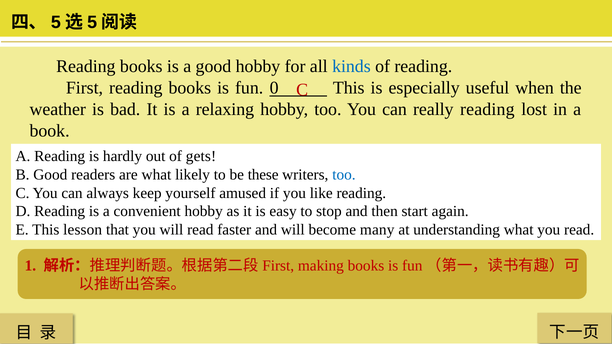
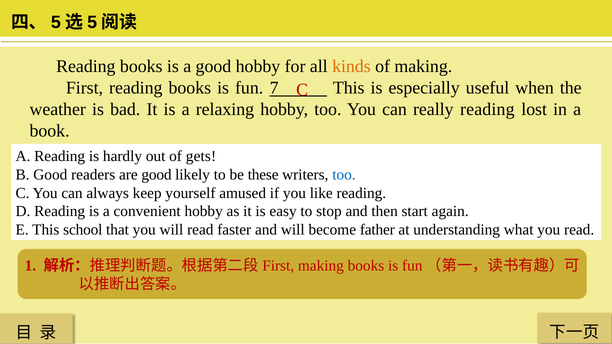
kinds colour: blue -> orange (351, 67)
of reading: reading -> making (423, 67)
0: 0 -> 7 (274, 88)
are what: what -> good (157, 175)
lesson: lesson -> school (83, 230)
many: many -> father (377, 230)
